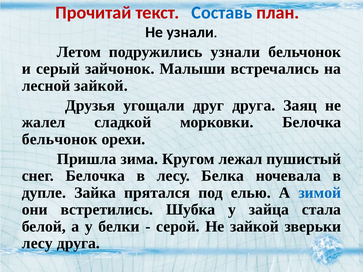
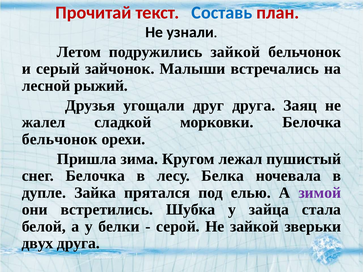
подружились узнали: узнали -> зайкой (235, 52)
лесной зайкой: зайкой -> рыжий (101, 86)
зимой colour: blue -> purple (320, 193)
лесу: лесу -> двух (37, 244)
